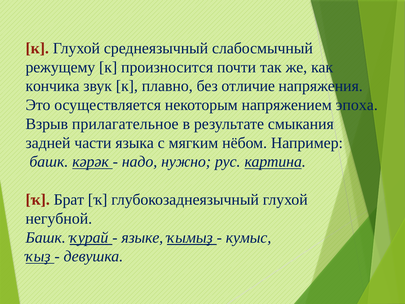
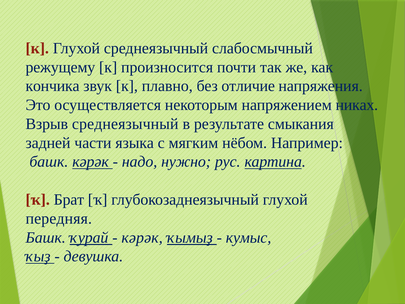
эпоха: эпоха -> никах (357, 105)
Взрыв прилагательное: прилагательное -> среднеязычный (125, 124)
негубной: негубной -> передняя (59, 218)
языке: языке -> кәрәк (142, 237)
